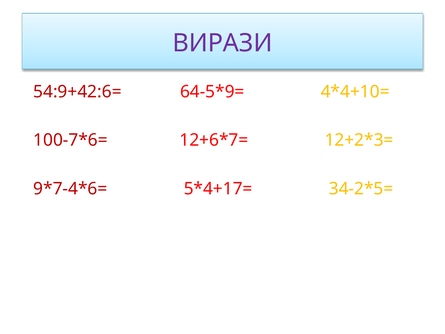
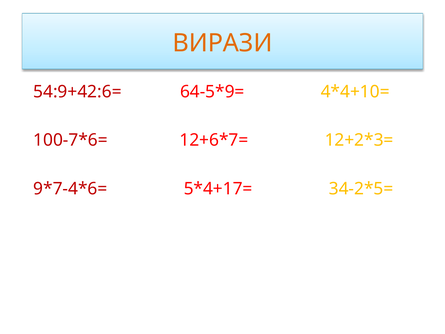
ВИРАЗИ colour: purple -> orange (223, 43)
